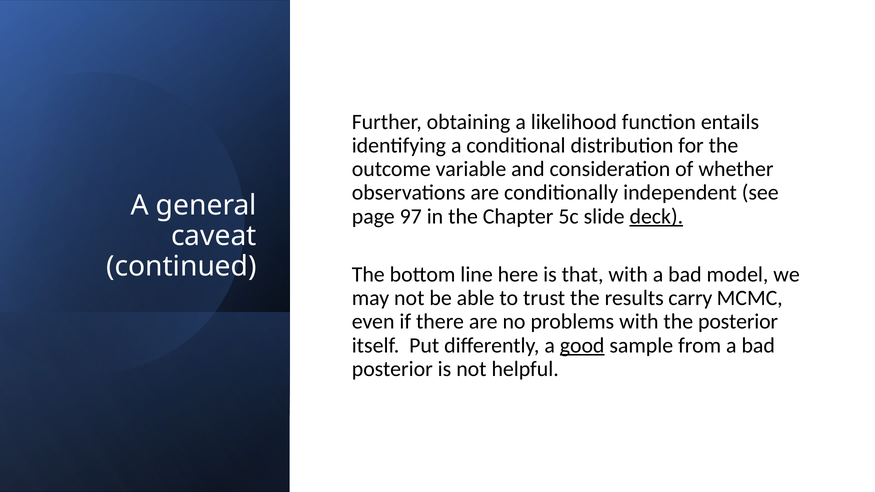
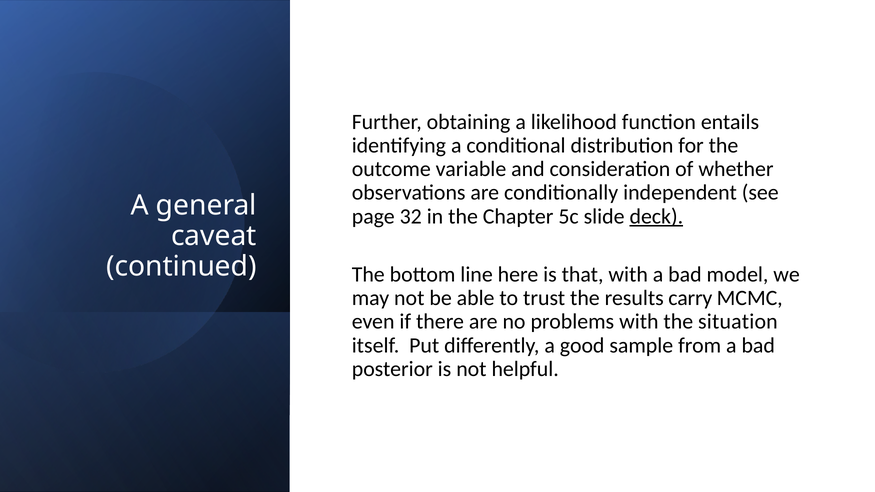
97: 97 -> 32 (411, 216)
the posterior: posterior -> situation (738, 322)
good underline: present -> none (582, 345)
